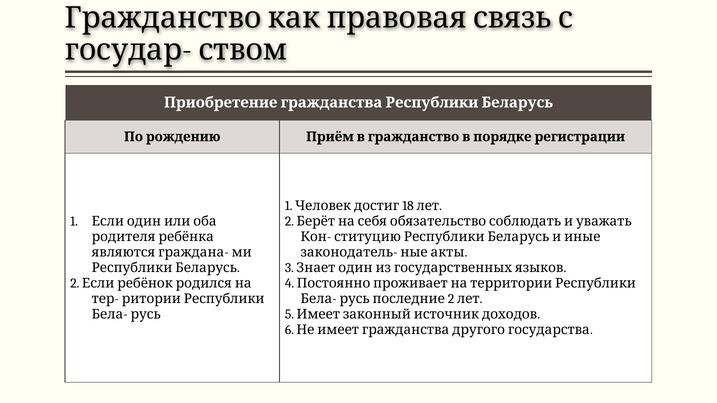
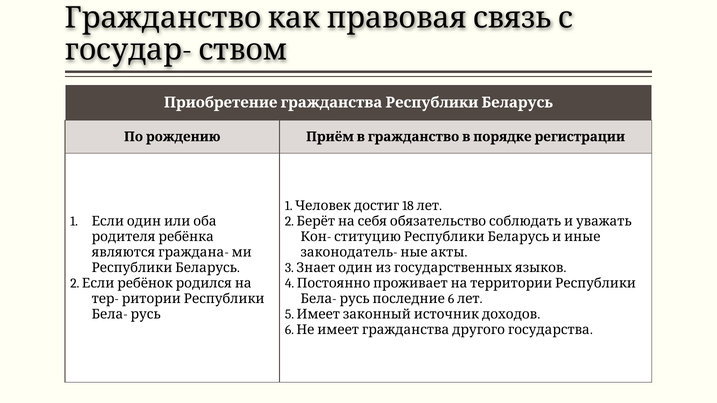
2: 2 -> 6 (451, 299)
